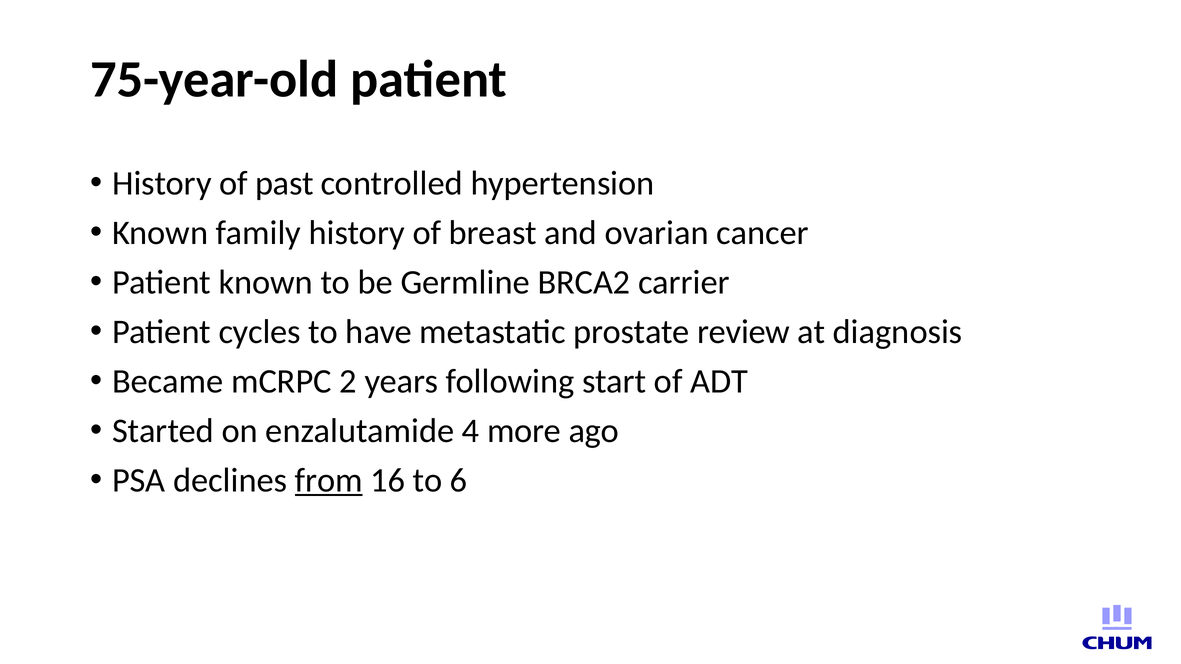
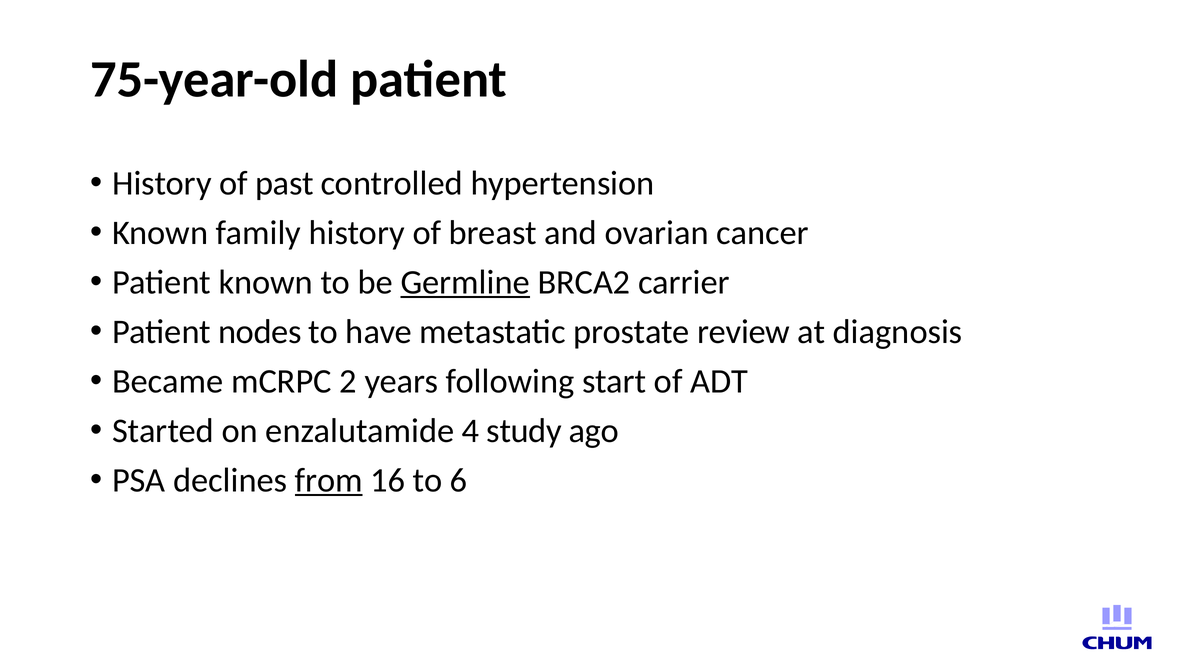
Germline underline: none -> present (465, 282)
cycles: cycles -> nodes (260, 332)
more: more -> study (524, 431)
